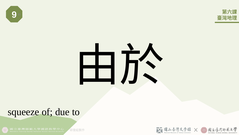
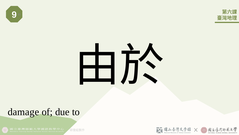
squeeze: squeeze -> damage (23, 112)
